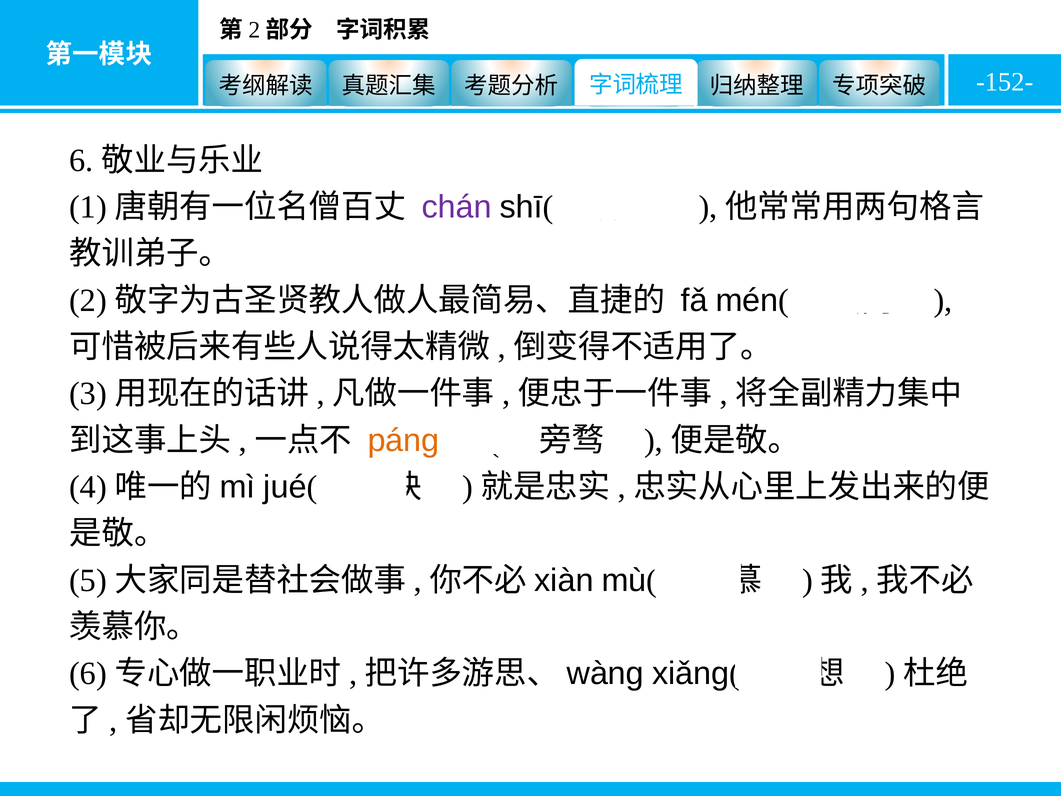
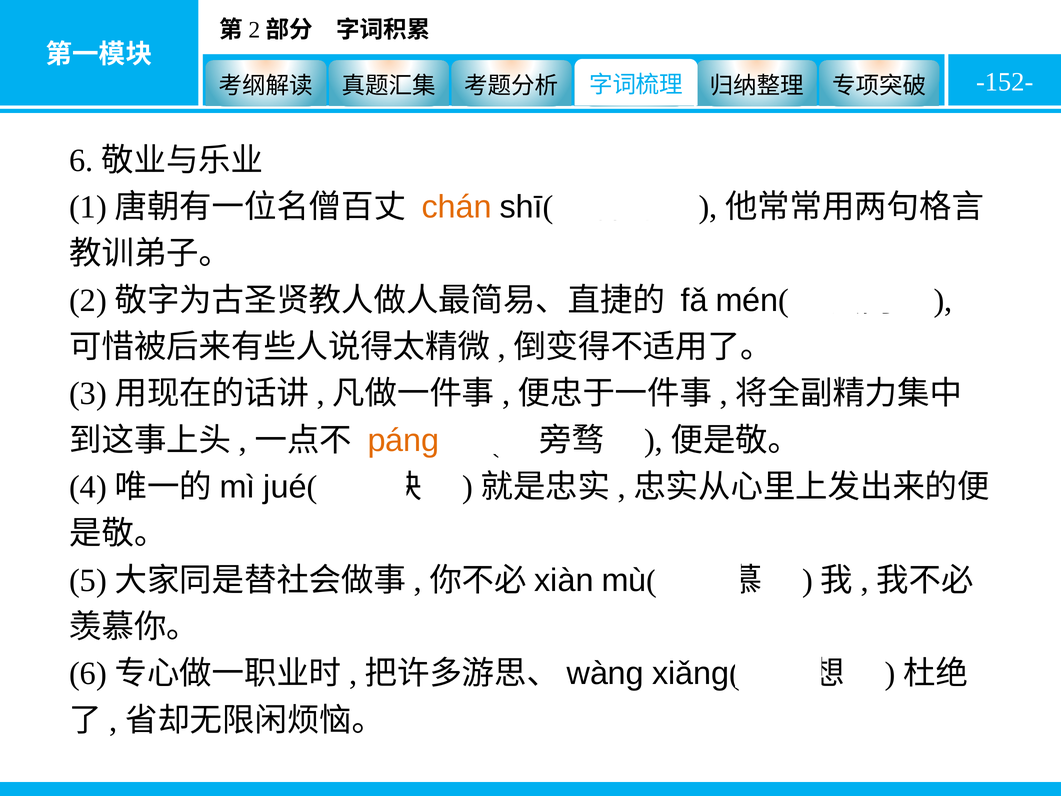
chán colour: purple -> orange (457, 207)
